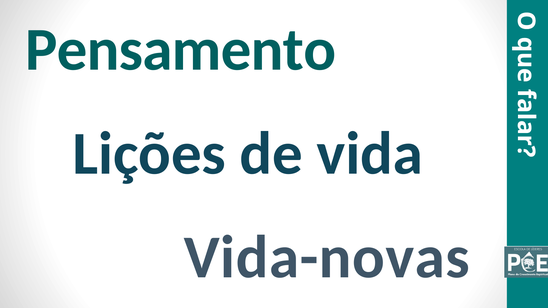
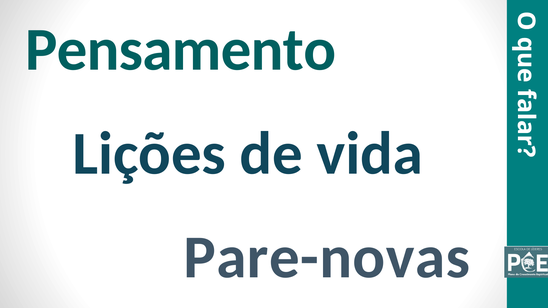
Vida-novas: Vida-novas -> Pare-novas (327, 258)
